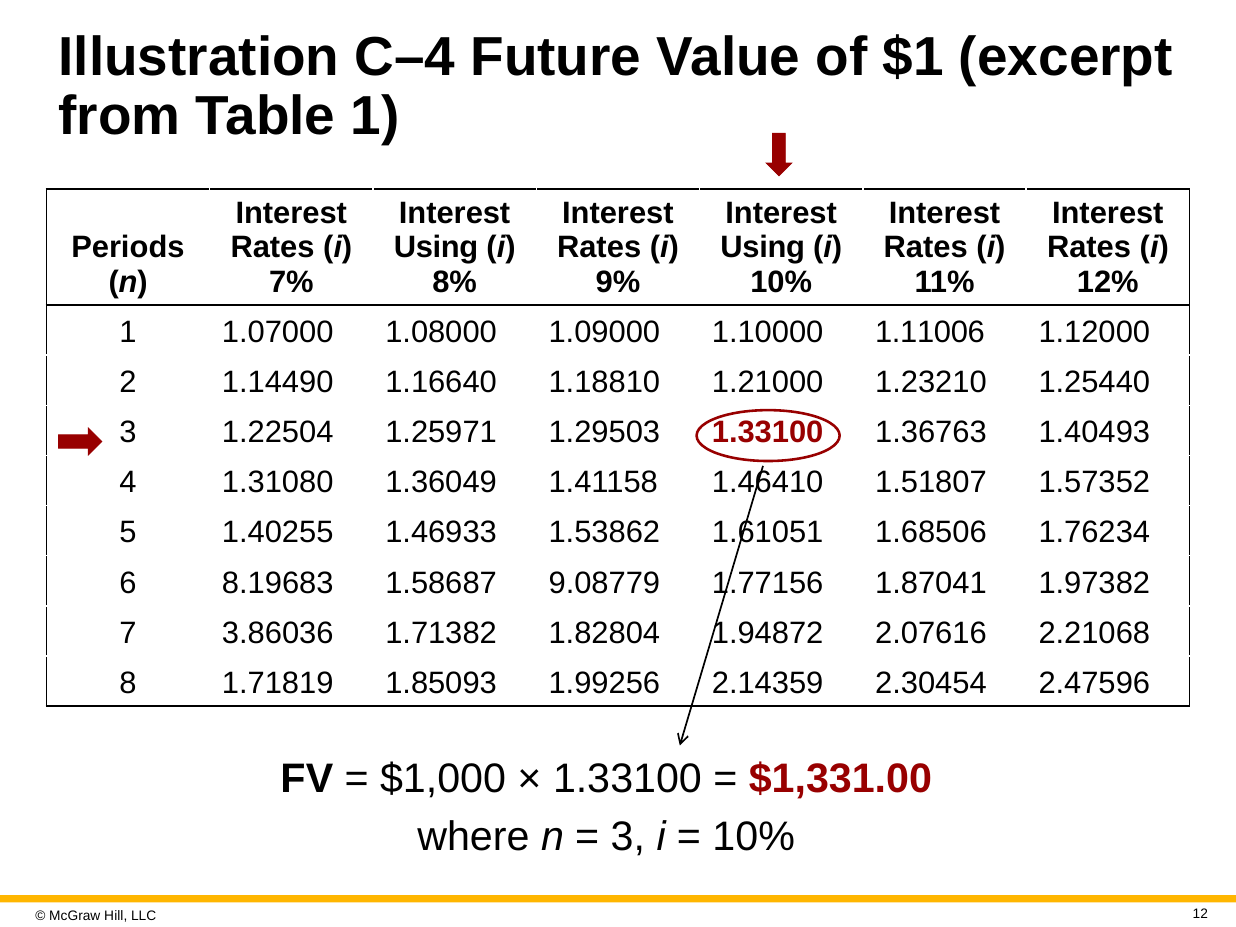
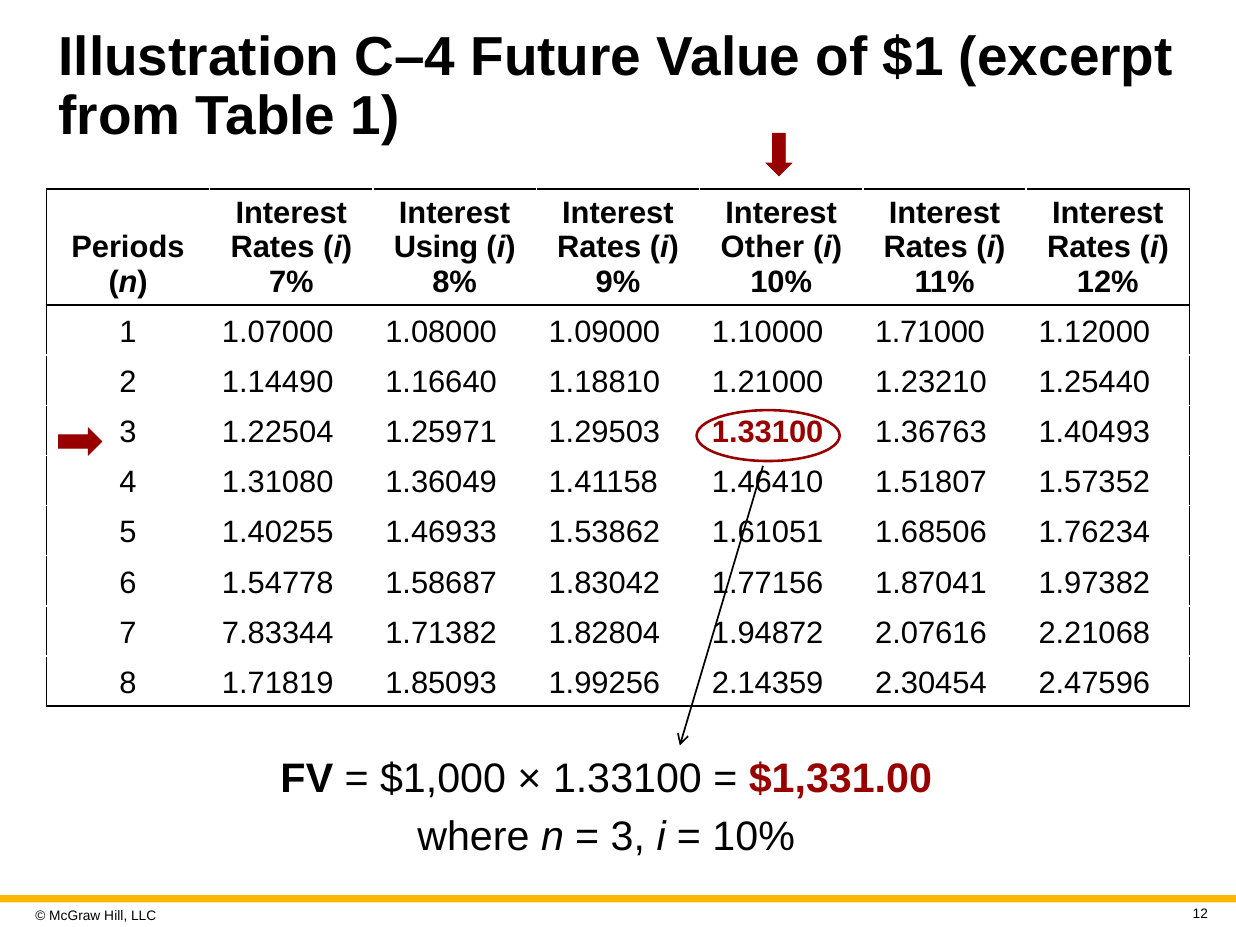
Using: Using -> Other (762, 248)
1.11006: 1.11006 -> 1.71000 (930, 332)
8.19683: 8.19683 -> 1.54778 (278, 583)
9.08779: 9.08779 -> 1.83042 (604, 583)
3.86036: 3.86036 -> 7.83344 (278, 633)
